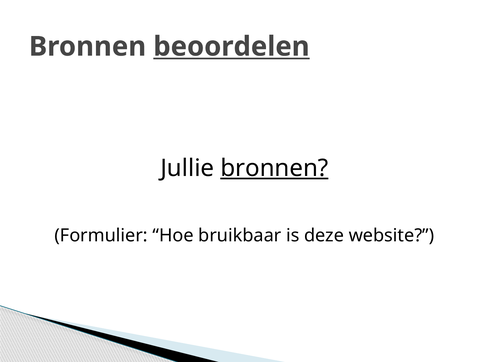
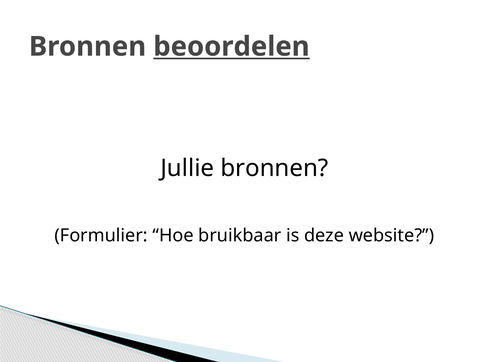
bronnen underline: present -> none (274, 168)
